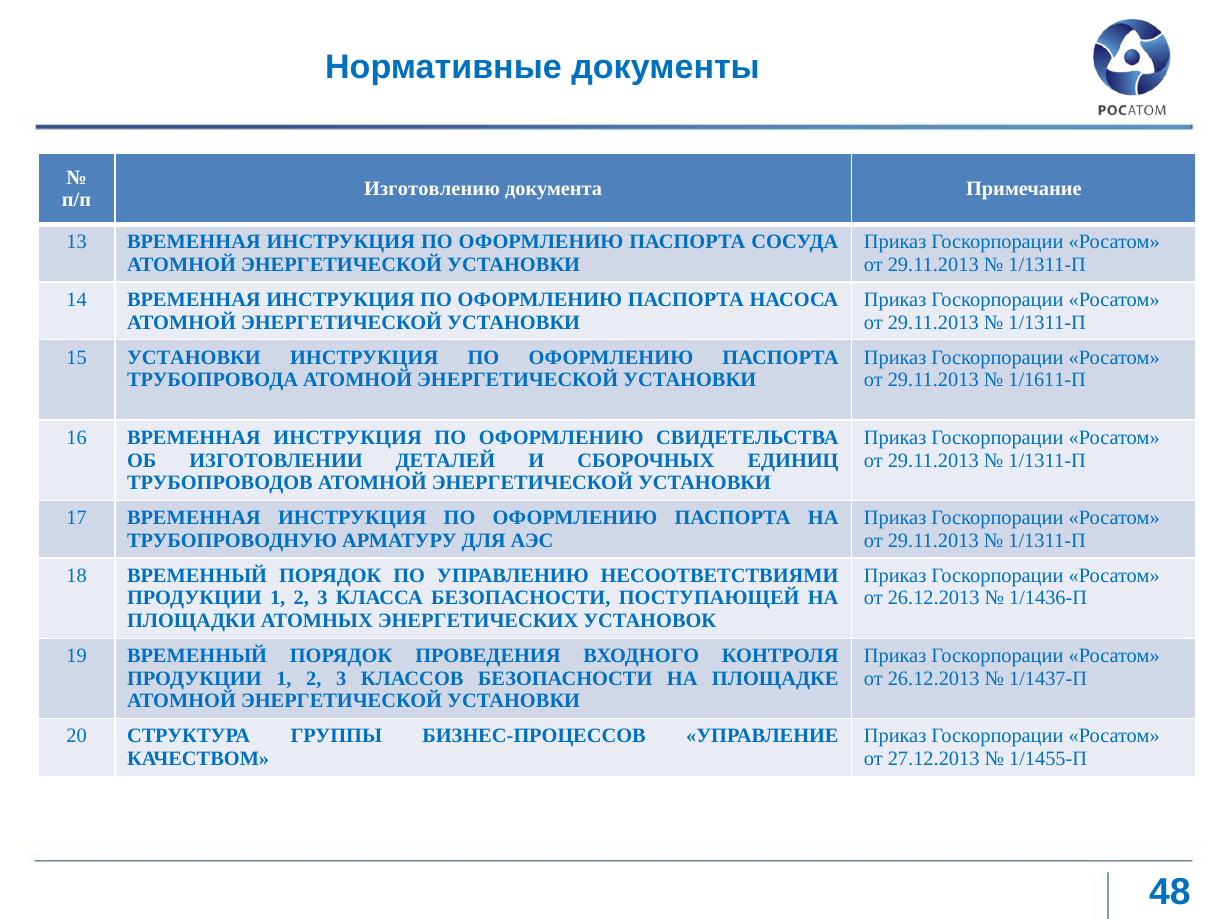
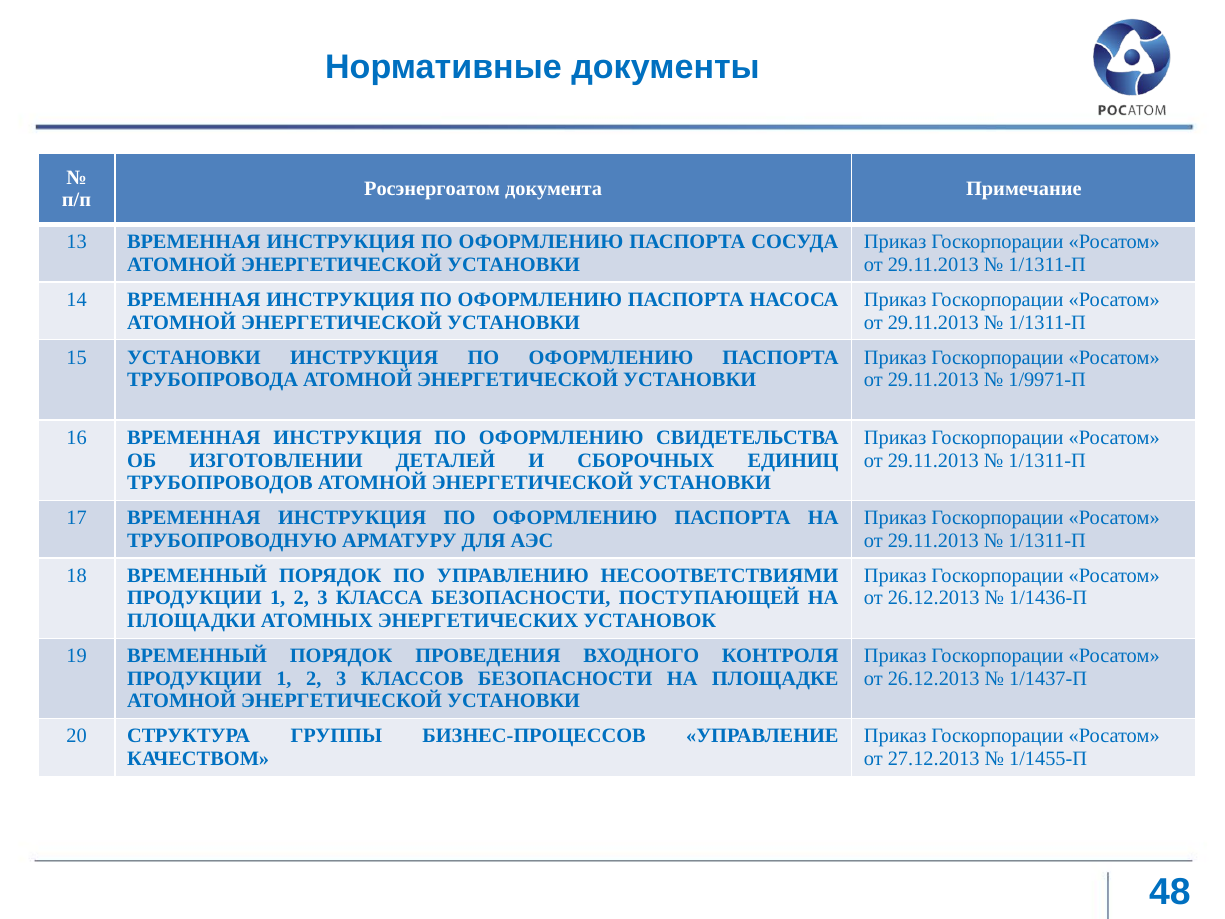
Изготовлению: Изготовлению -> Росэнергоатом (432, 189)
1/1611-П: 1/1611-П -> 1/9971-П (1047, 380)
